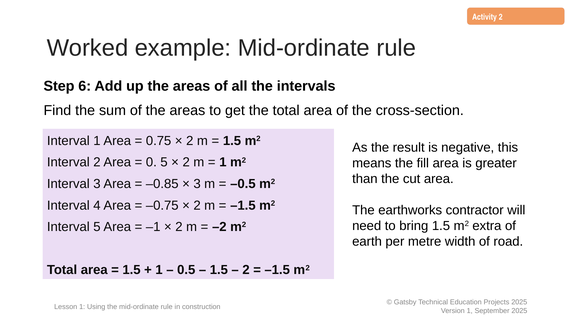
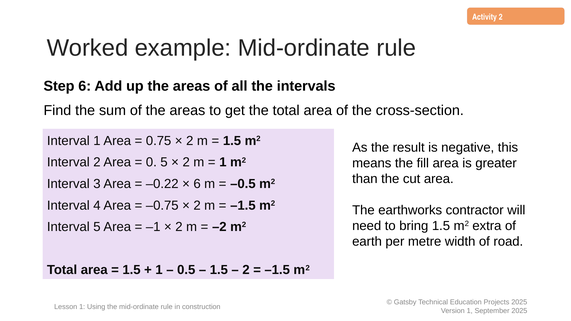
–0.85: –0.85 -> –0.22 (162, 184)
3: 3 -> 6 (197, 184)
